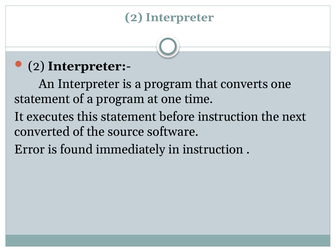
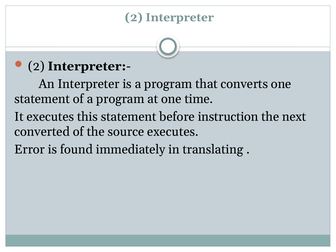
source software: software -> executes (173, 132)
in instruction: instruction -> translating (213, 149)
